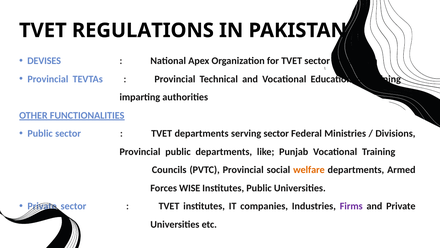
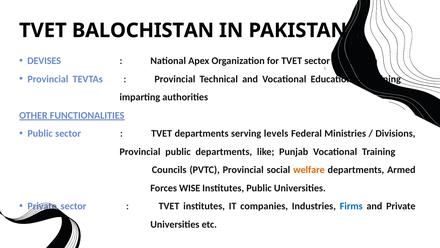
REGULATIONS: REGULATIONS -> BALOCHISTAN (143, 30)
serving sector: sector -> levels (276, 133)
Firms colour: purple -> blue (351, 206)
